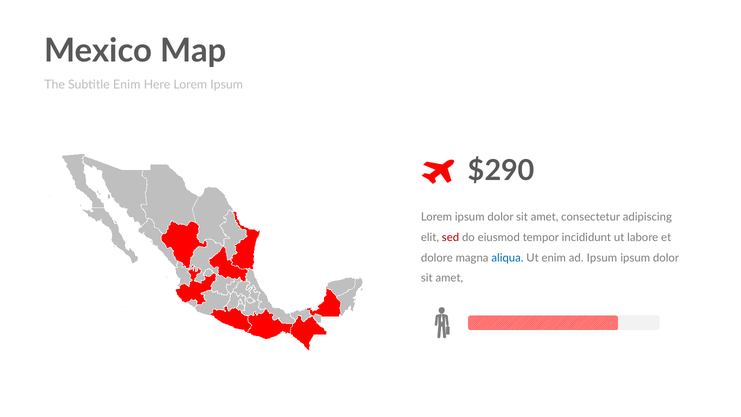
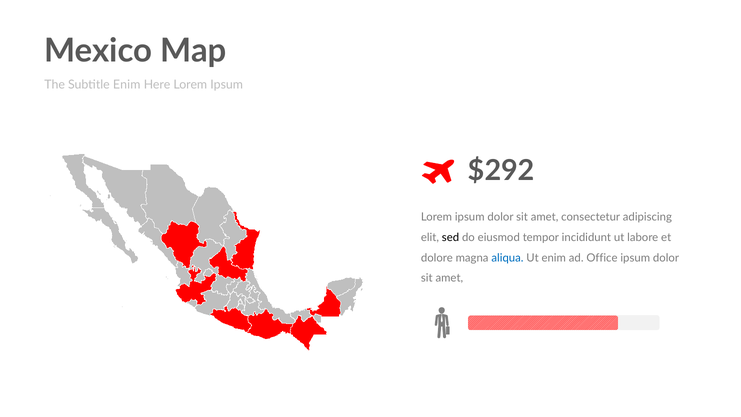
$290: $290 -> $292 (501, 171)
sed colour: red -> black (450, 237)
ad Ipsum: Ipsum -> Office (602, 258)
